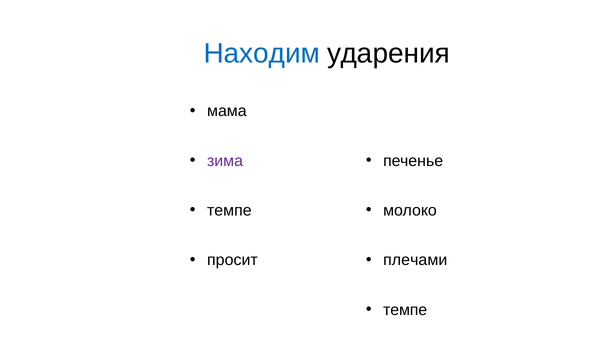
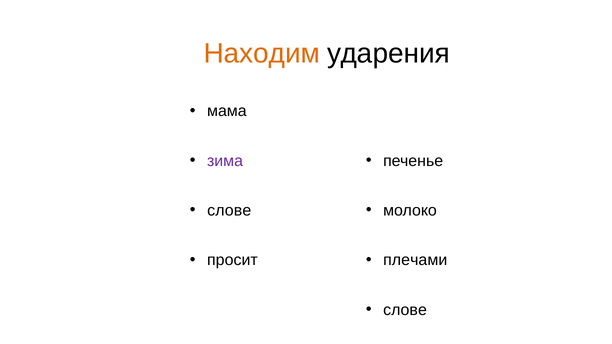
Находим colour: blue -> orange (262, 54)
темпе: темпе -> слове (229, 211)
темпе: темпе -> слове (405, 310)
